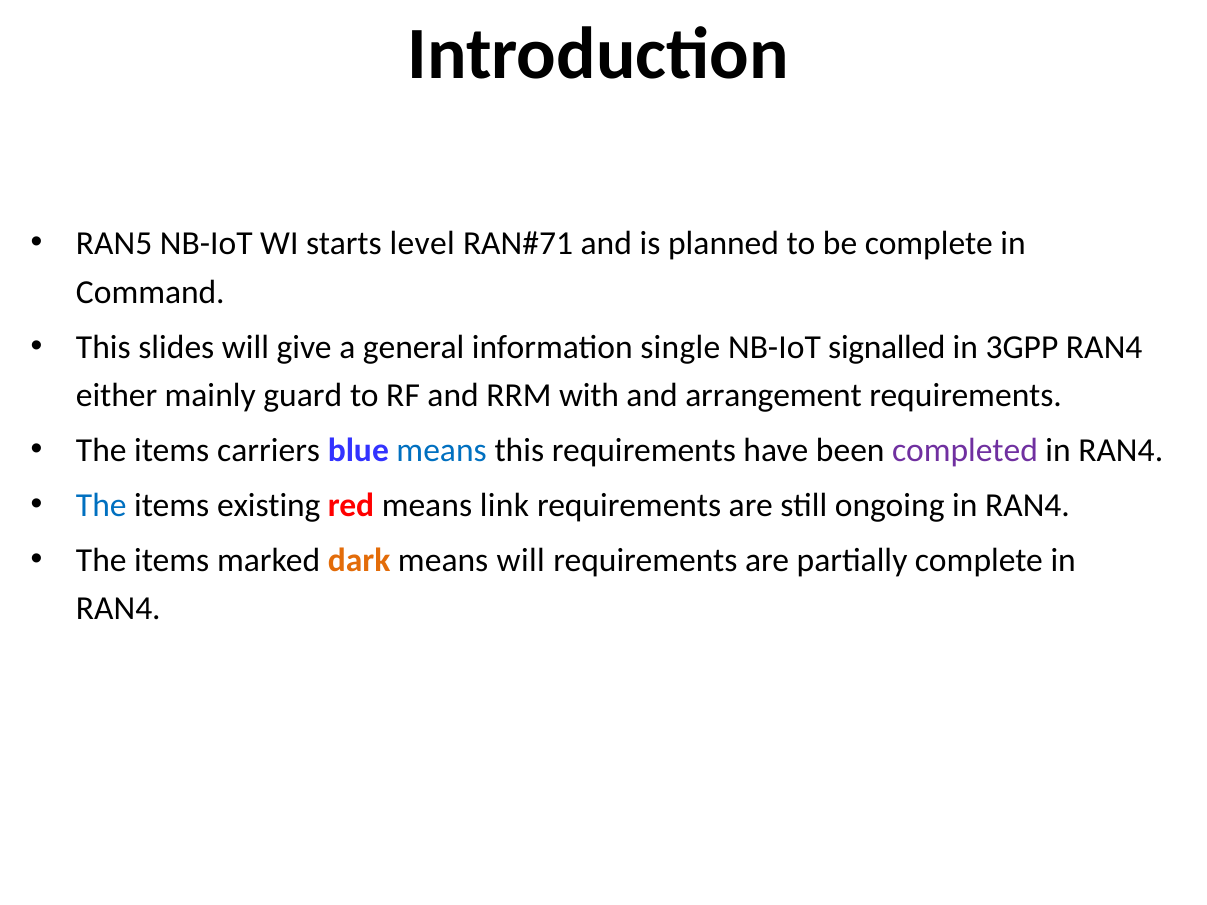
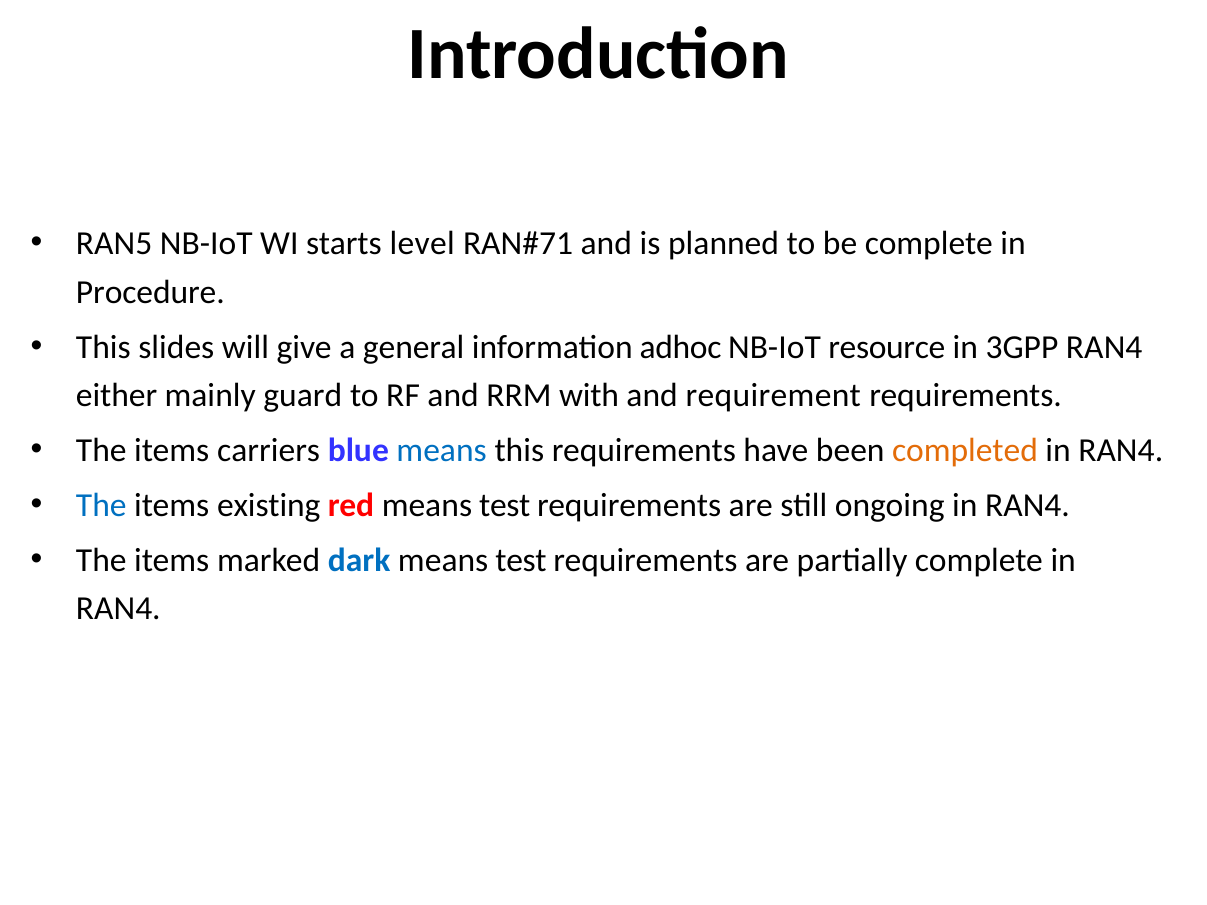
Command: Command -> Procedure (150, 292)
single: single -> adhoc (681, 347)
signalled: signalled -> resource (887, 347)
arrangement: arrangement -> requirement (773, 395)
completed colour: purple -> orange (965, 450)
red means link: link -> test (505, 505)
dark colour: orange -> blue (359, 560)
will: will -> test (521, 560)
